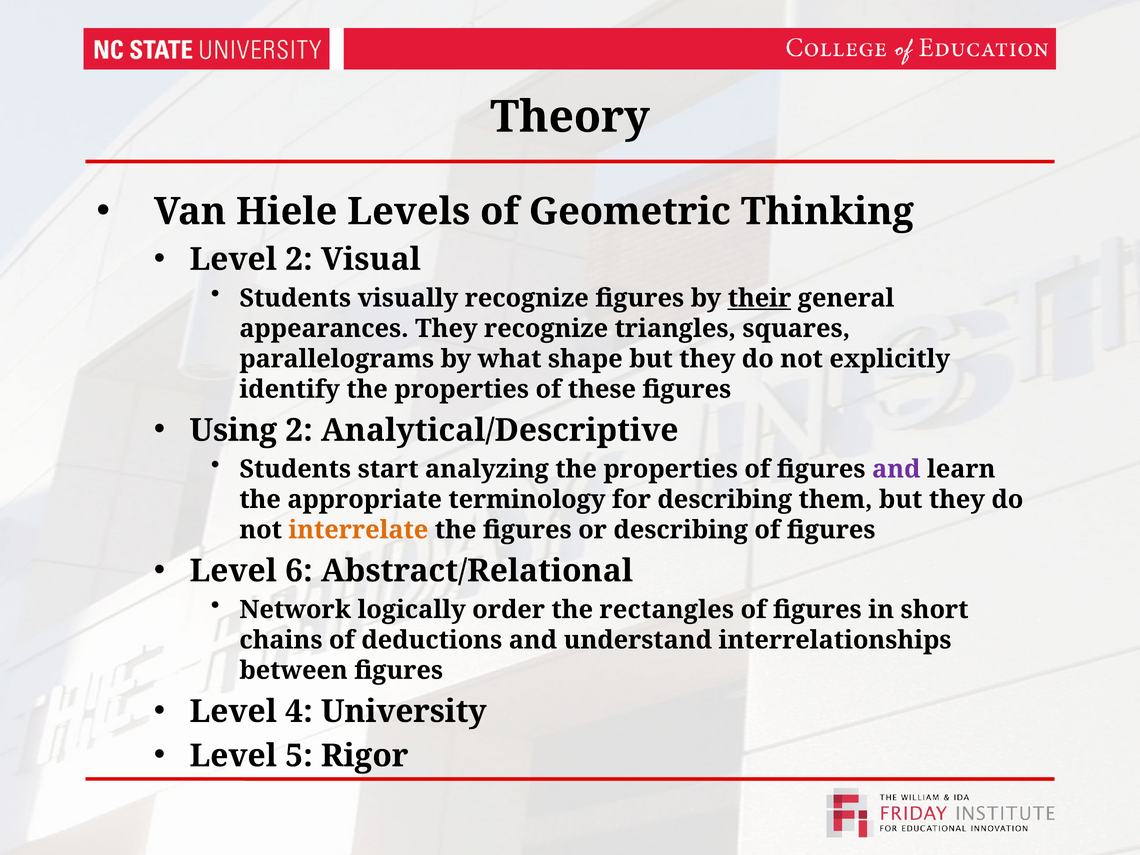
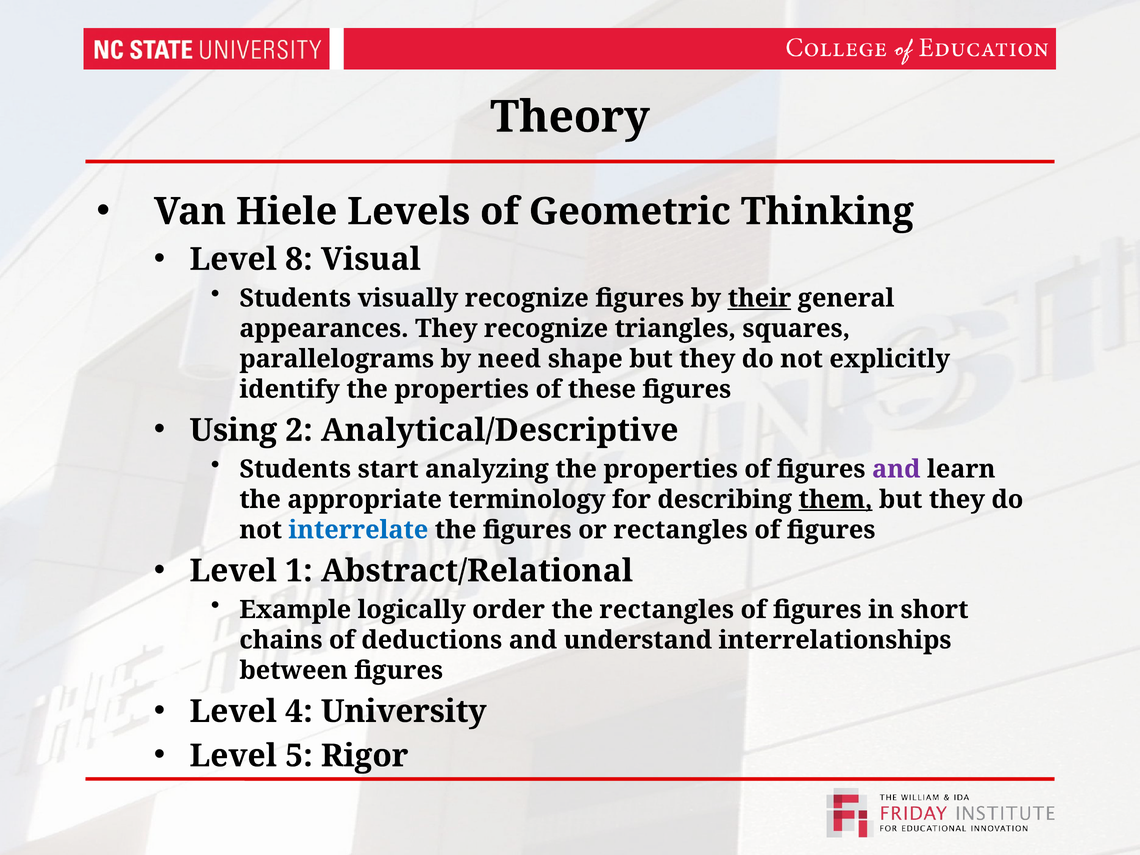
Level 2: 2 -> 8 (299, 259)
what: what -> need (509, 359)
them underline: none -> present (836, 500)
interrelate colour: orange -> blue (358, 530)
or describing: describing -> rectangles (681, 530)
6: 6 -> 1 (299, 571)
Network: Network -> Example (295, 610)
